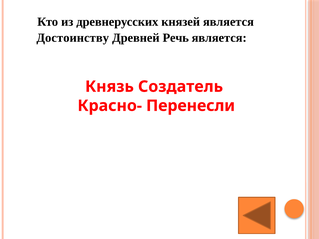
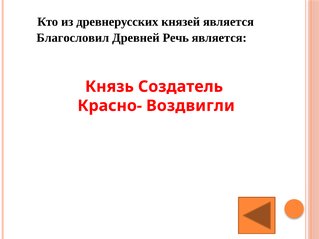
Достоинству: Достоинству -> Благословил (73, 38)
Перенесли: Перенесли -> Воздвигли (190, 106)
